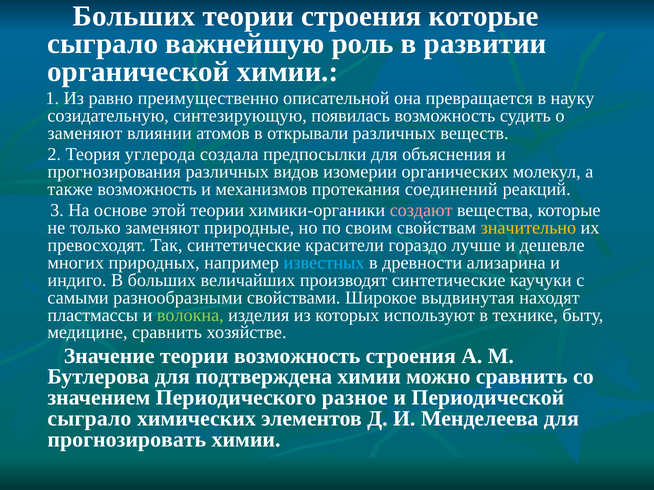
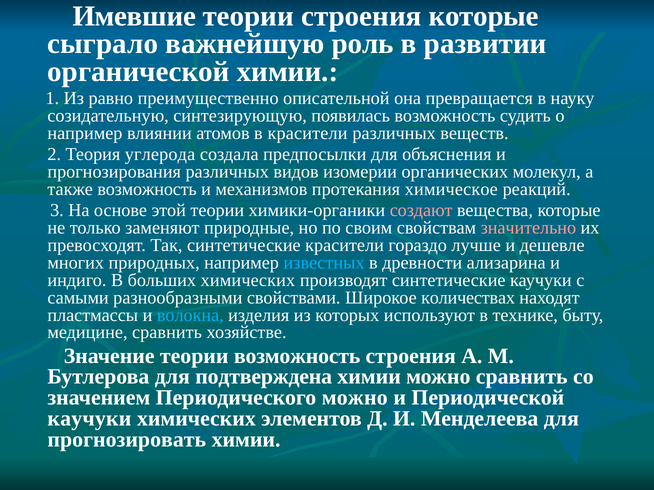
Больших: Больших -> Имевшие (134, 16)
заменяют: заменяют -> например (85, 134)
в открывали: открывали -> красители (308, 134)
соединений: соединений -> химическое (451, 190)
значительно colour: yellow -> pink (528, 228)
больших величайших: величайших -> химических (248, 280)
выдвинутая: выдвинутая -> количествах (468, 298)
волокна colour: light green -> light blue (190, 315)
Периодического разное: разное -> можно (355, 398)
сыграло: сыграло -> каучуки (89, 419)
